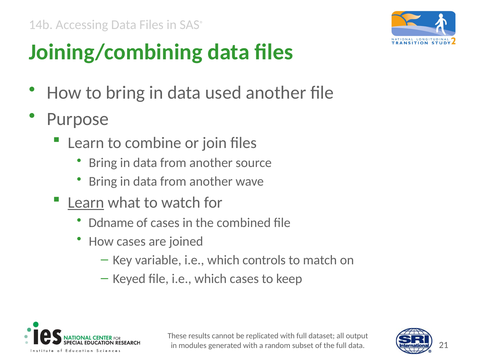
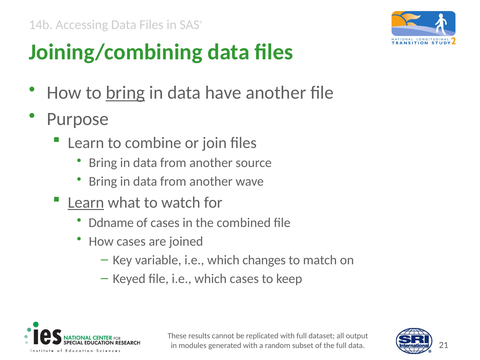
bring underline: none -> present (125, 93)
used: used -> have (223, 93)
controls: controls -> changes (264, 260)
